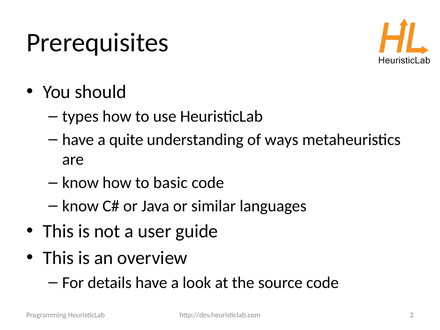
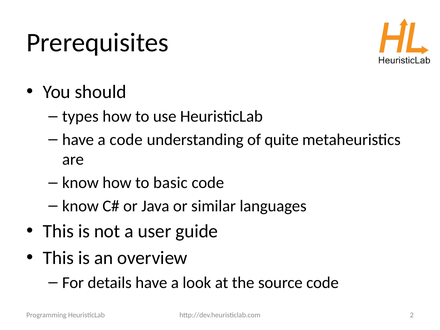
a quite: quite -> code (126, 140)
ways: ways -> quite (282, 140)
